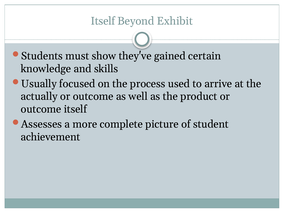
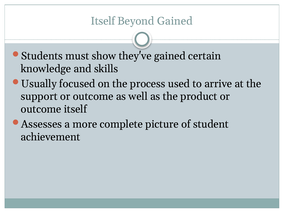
Beyond Exhibit: Exhibit -> Gained (175, 21)
actually: actually -> support (39, 96)
